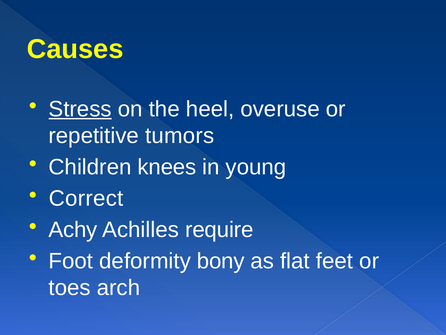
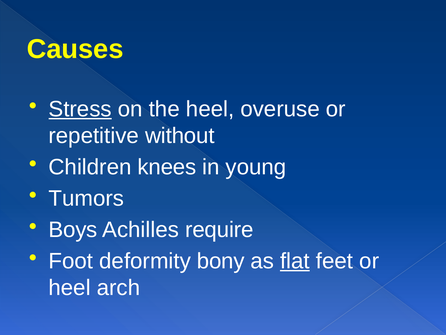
tumors: tumors -> without (180, 136)
Correct: Correct -> Tumors (86, 198)
Achy: Achy -> Boys (73, 229)
flat underline: none -> present (295, 261)
toes: toes -> heel (70, 287)
